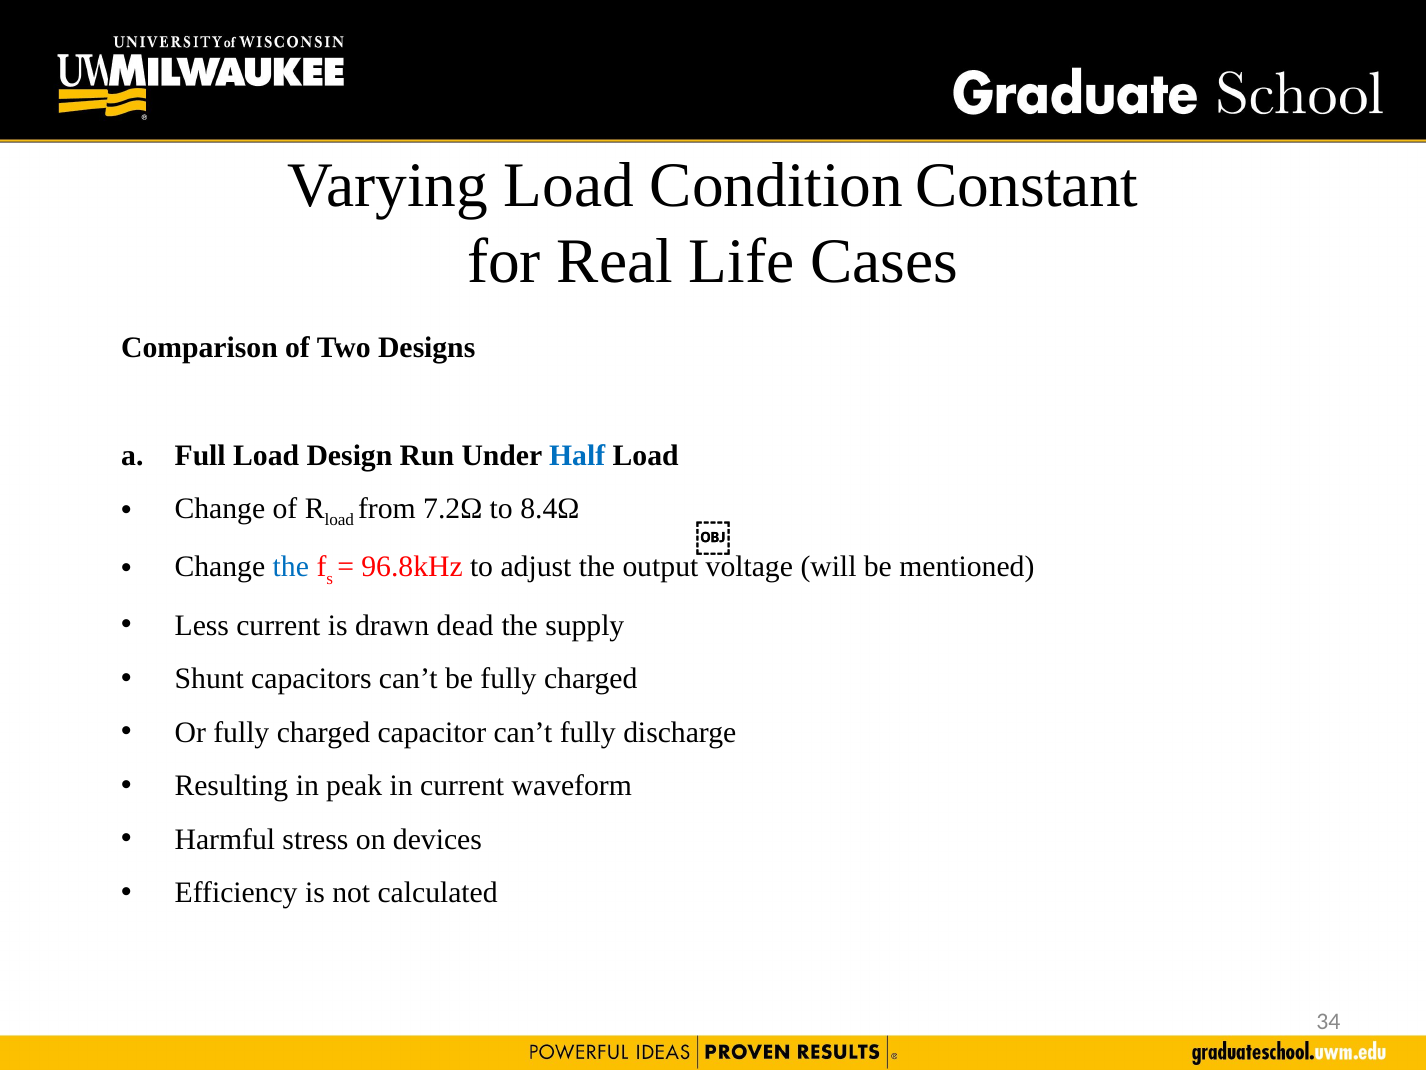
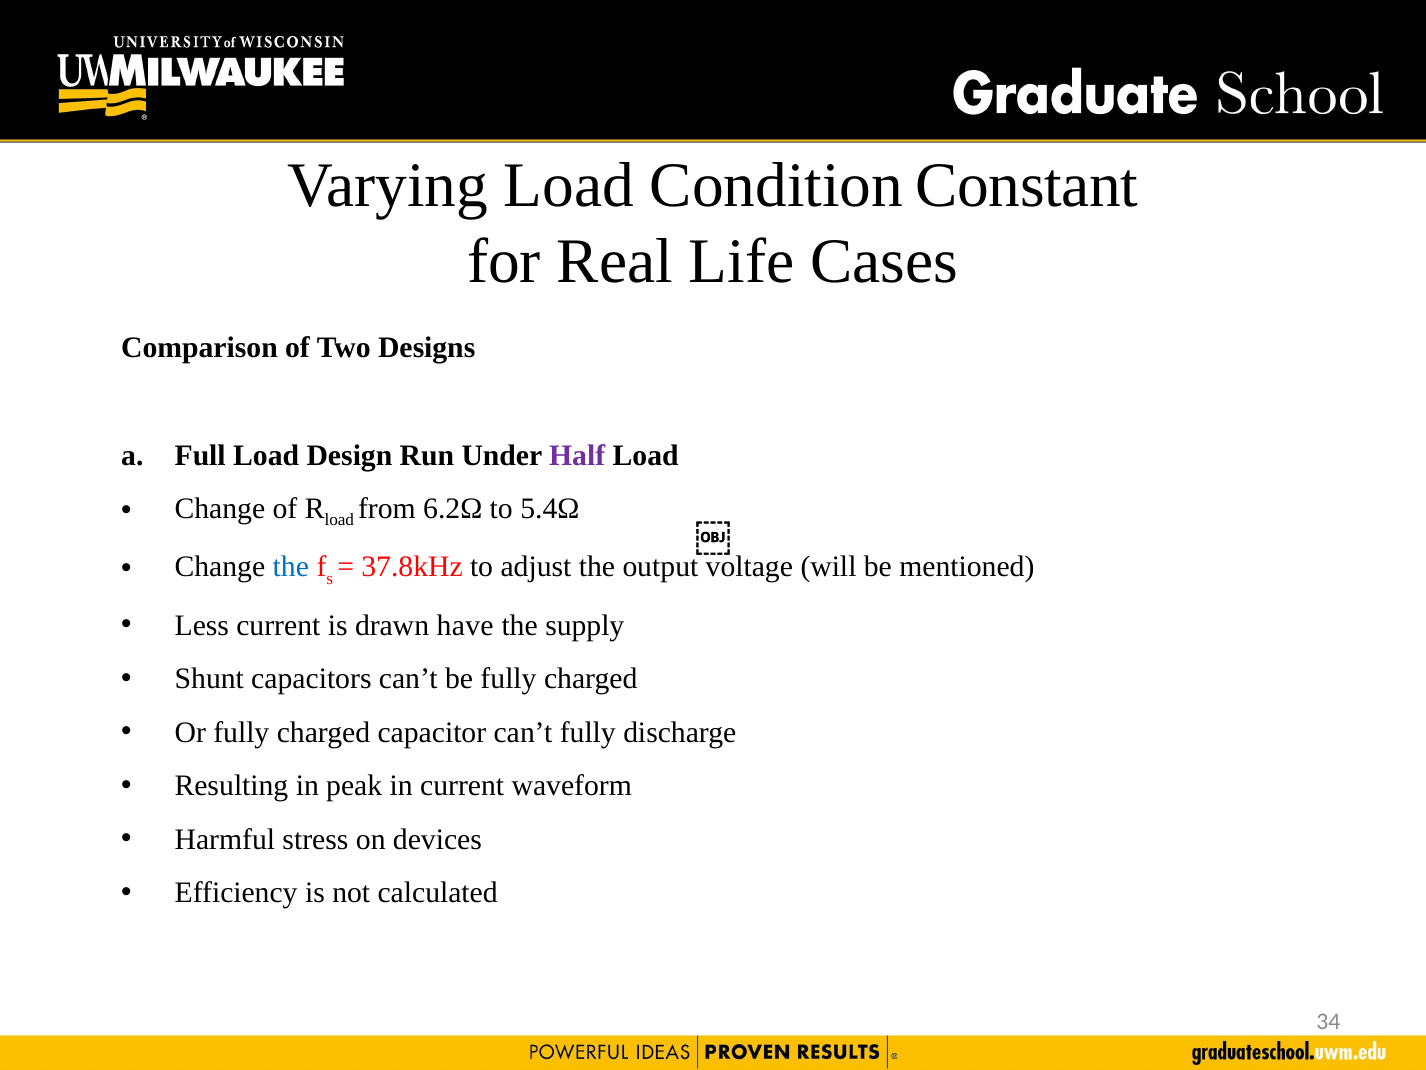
Half colour: blue -> purple (577, 455)
7.2Ω: 7.2Ω -> 6.2Ω (453, 508)
8.4Ω: 8.4Ω -> 5.4Ω (550, 508)
96.8kHz: 96.8kHz -> 37.8kHz (412, 567)
dead: dead -> have (465, 625)
